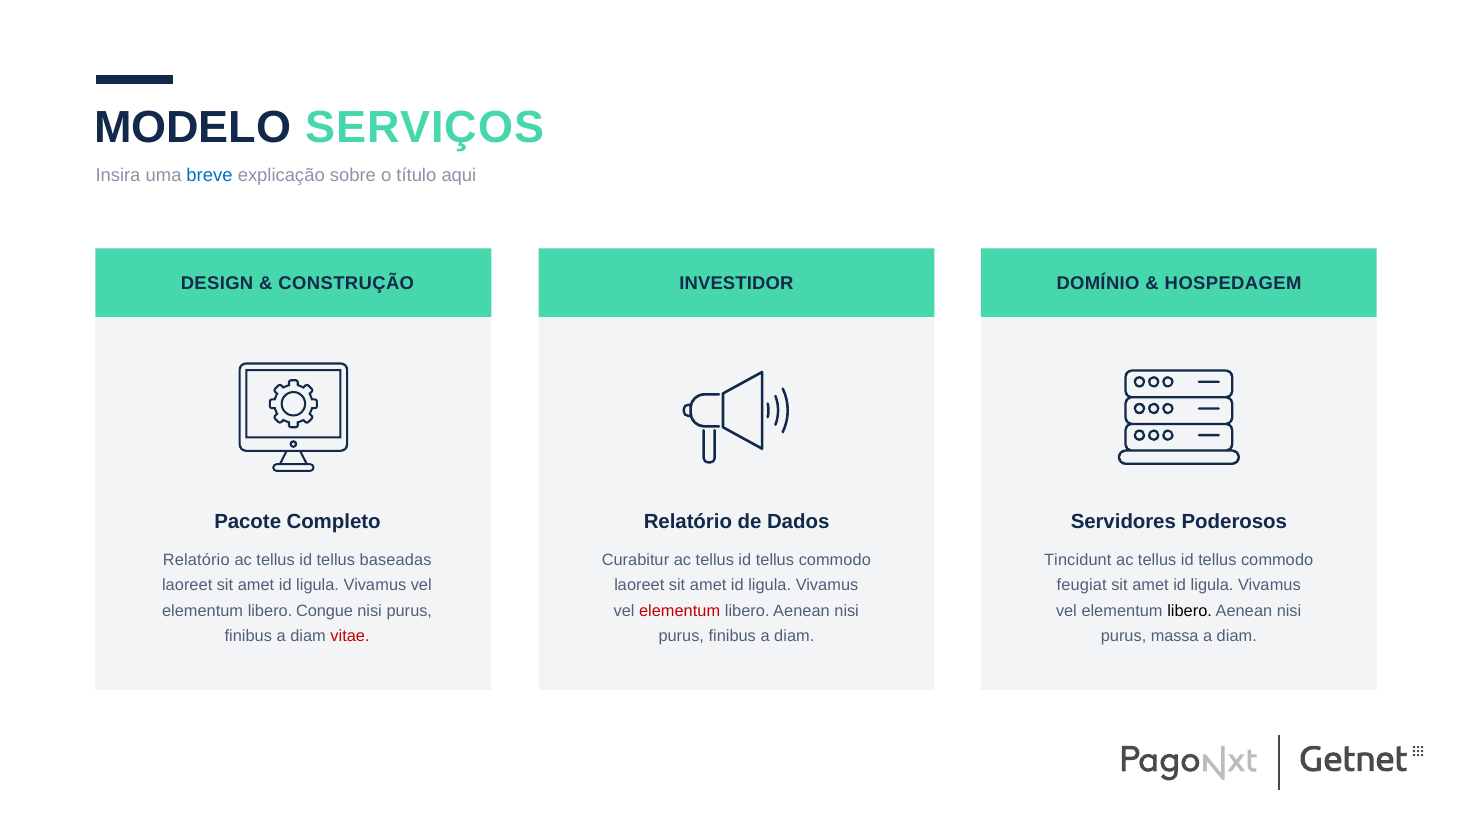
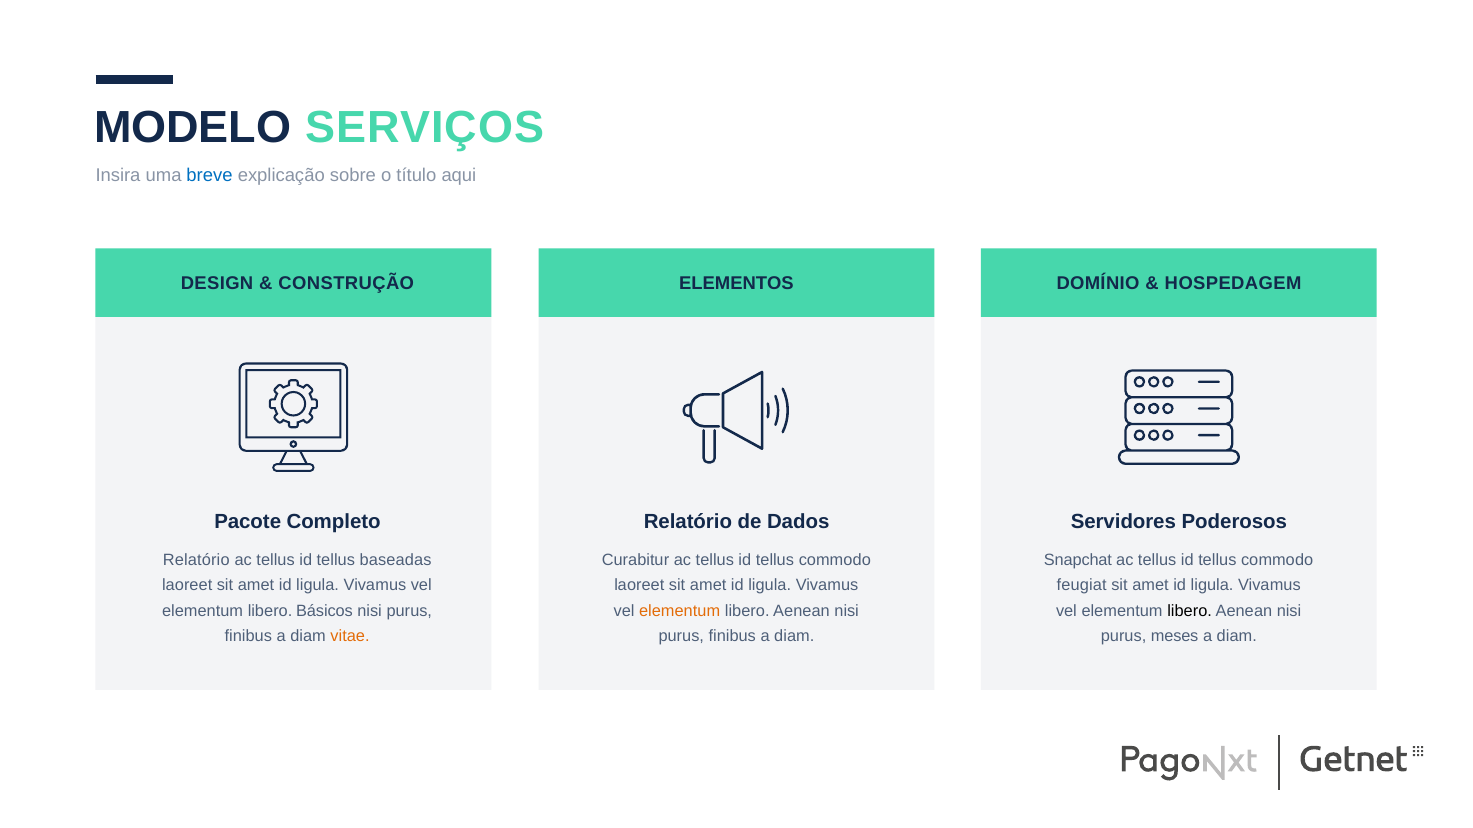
INVESTIDOR: INVESTIDOR -> ELEMENTOS (736, 284)
Tincidunt: Tincidunt -> Snapchat (1078, 560)
Congue: Congue -> Básicos (324, 611)
elementum colour: red -> orange (680, 611)
vitae colour: red -> orange (350, 637)
massa: massa -> meses (1175, 637)
